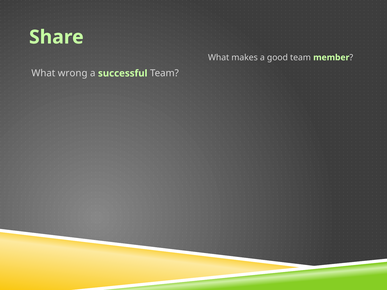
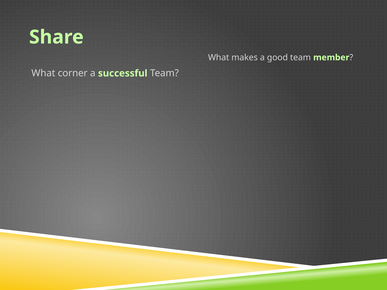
wrong: wrong -> corner (73, 73)
